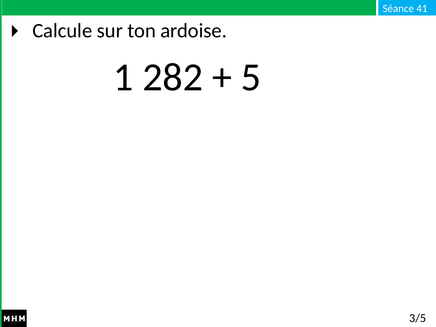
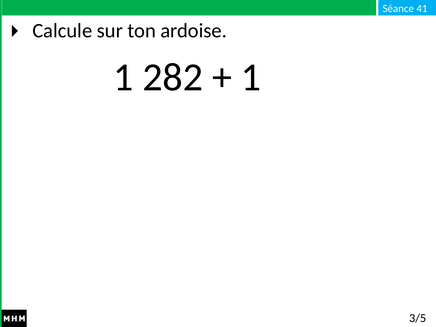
5: 5 -> 1 (251, 77)
